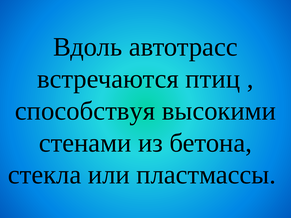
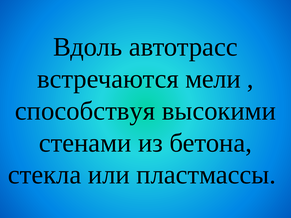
птиц: птиц -> мели (213, 79)
